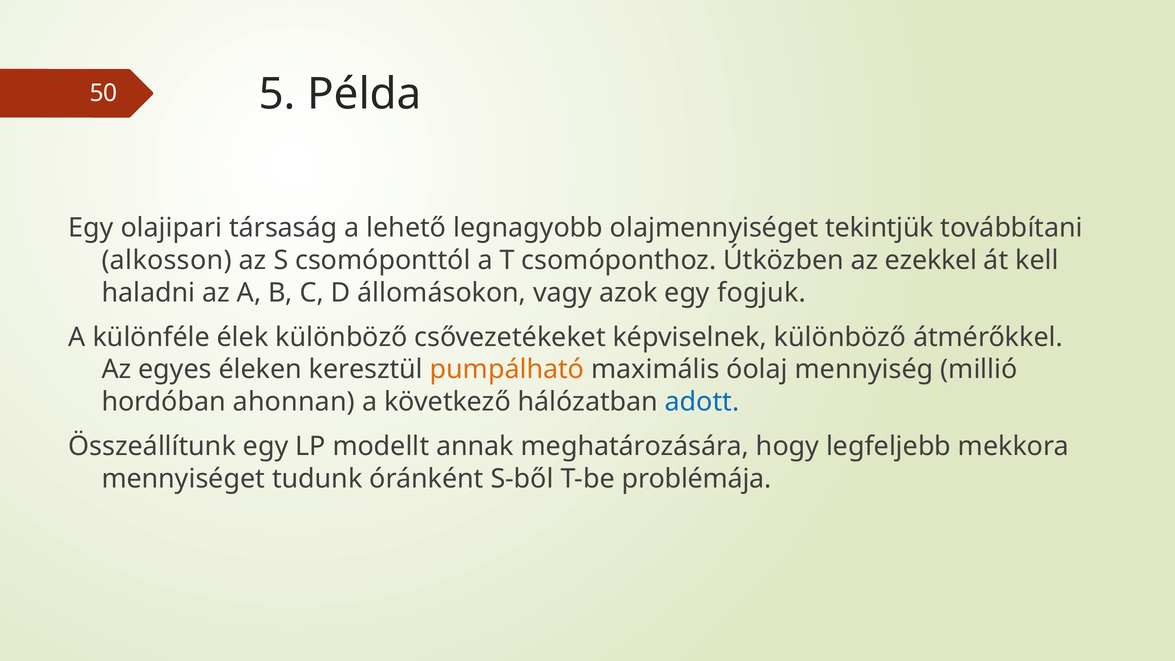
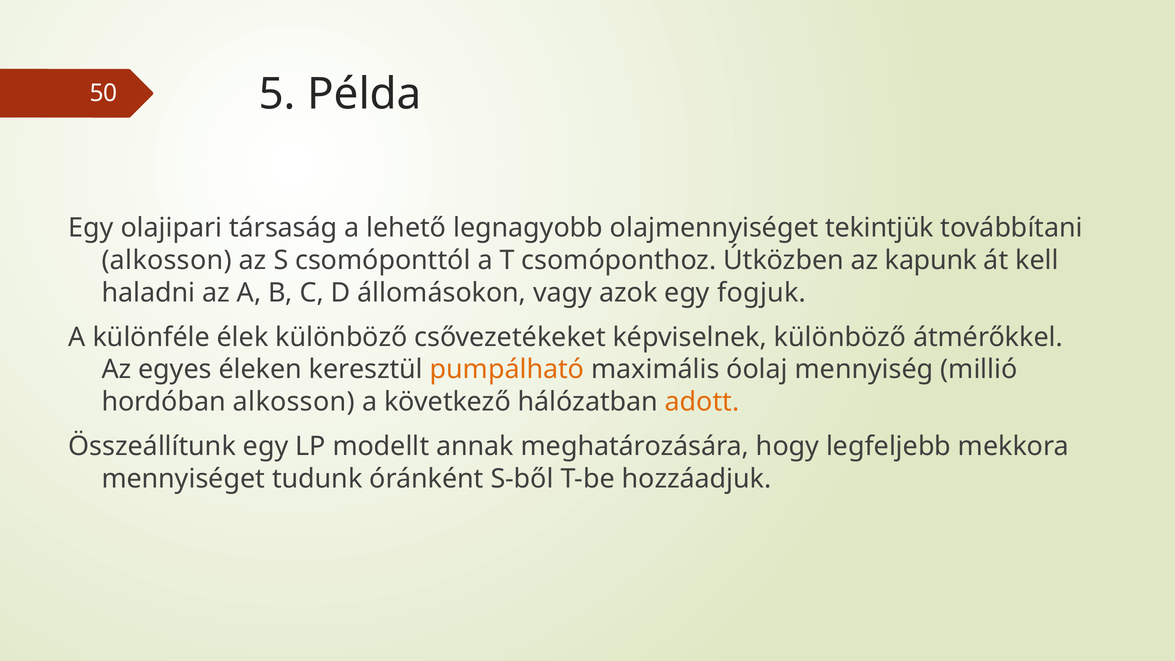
ezekkel: ezekkel -> kapunk (931, 260)
hordóban ahonnan: ahonnan -> alkosson (294, 402)
adott colour: blue -> orange (702, 402)
problémája: problémája -> hozzáadjuk (697, 479)
